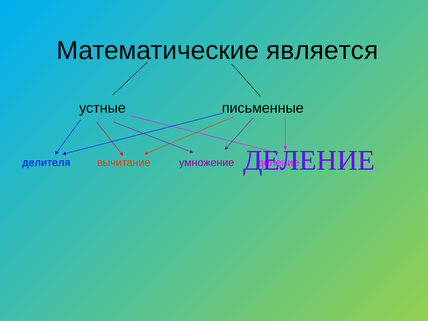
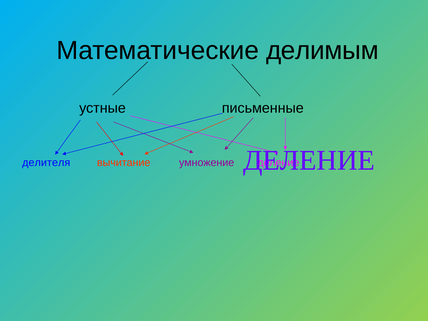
является: является -> делимым (322, 50)
